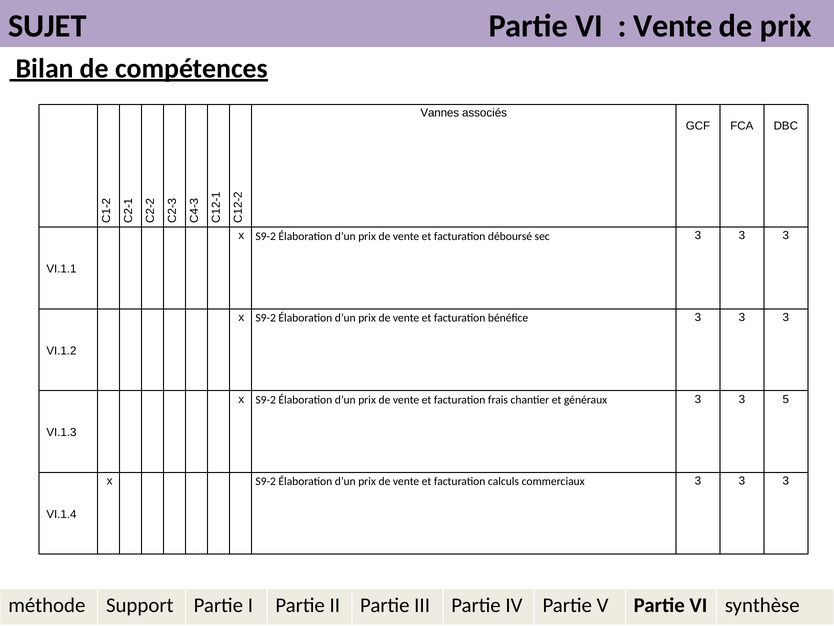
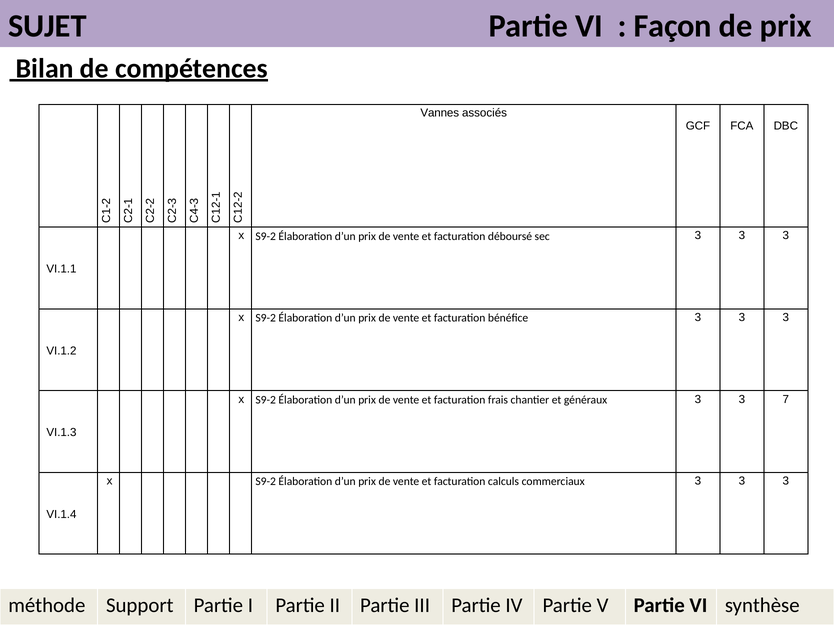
Vente: Vente -> Façon (673, 26)
5: 5 -> 7 (786, 399)
